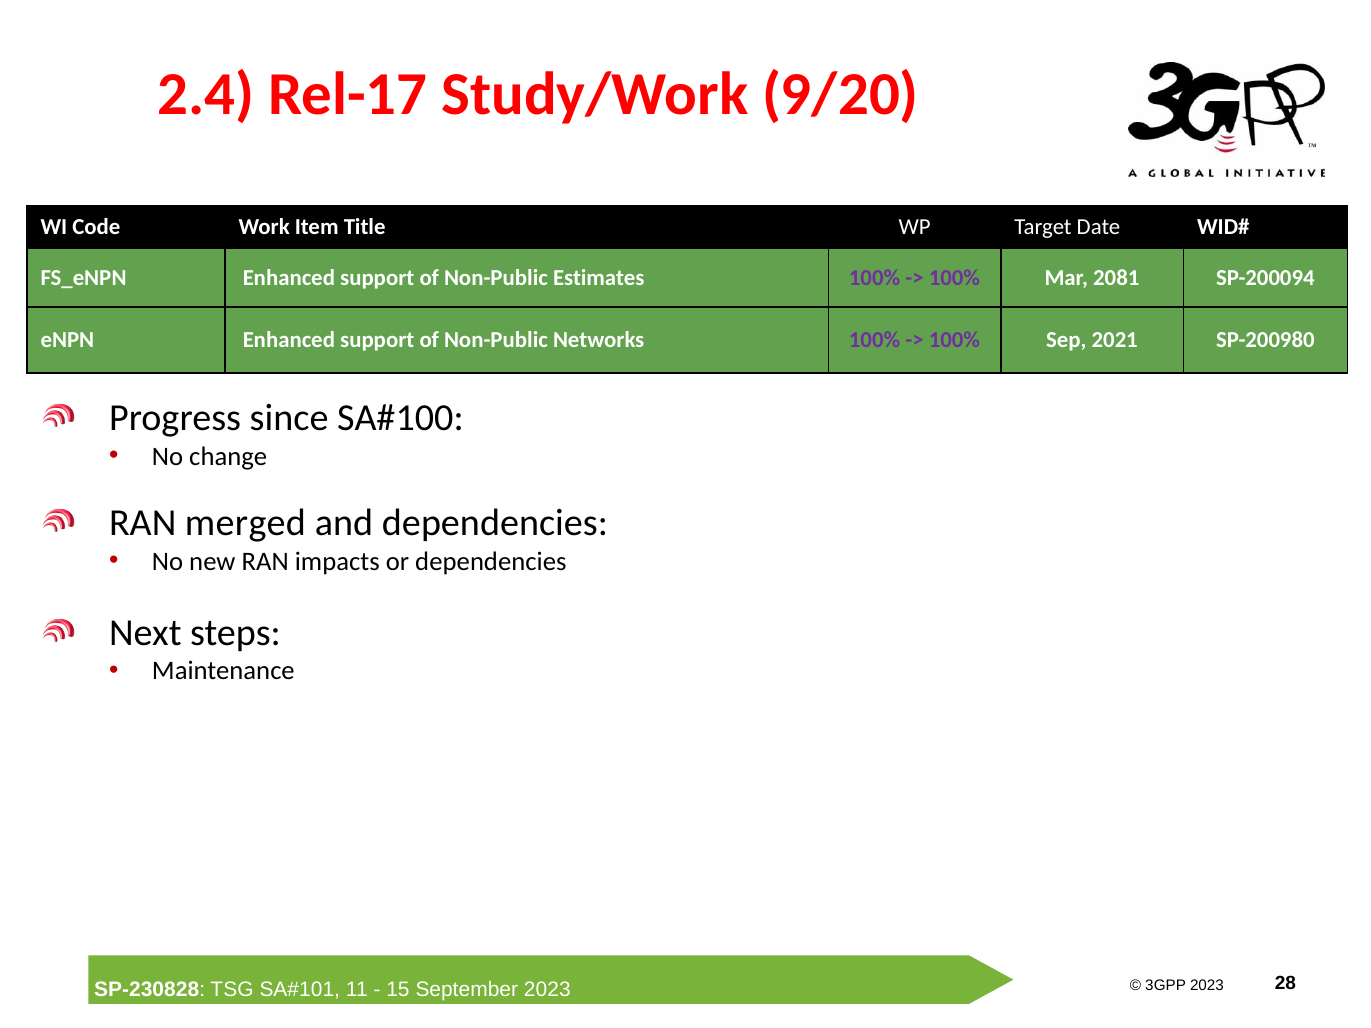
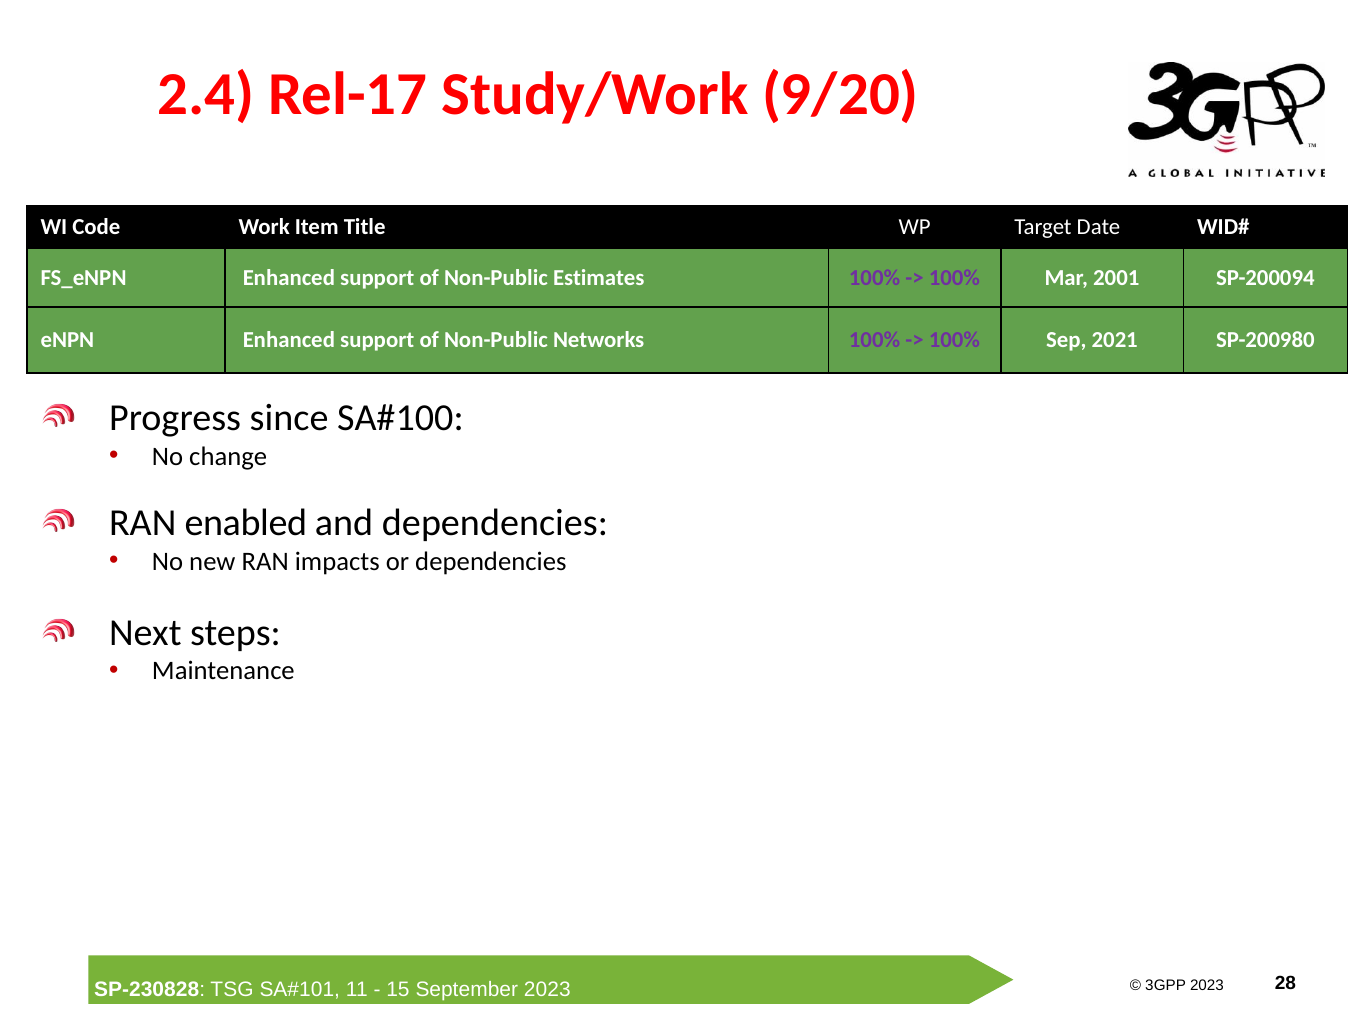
2081: 2081 -> 2001 (1116, 278)
merged: merged -> enabled (246, 524)
